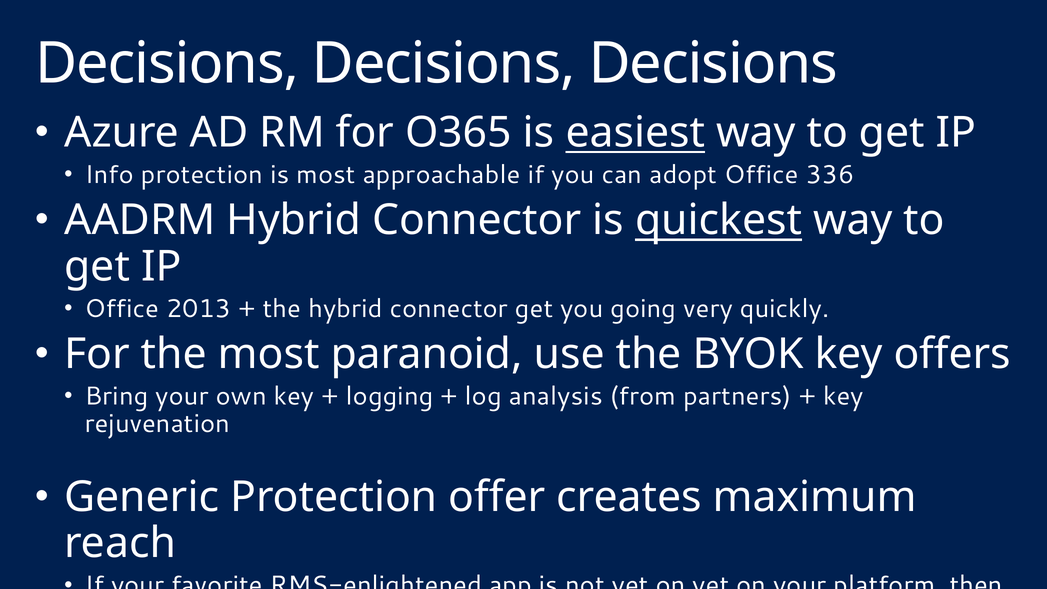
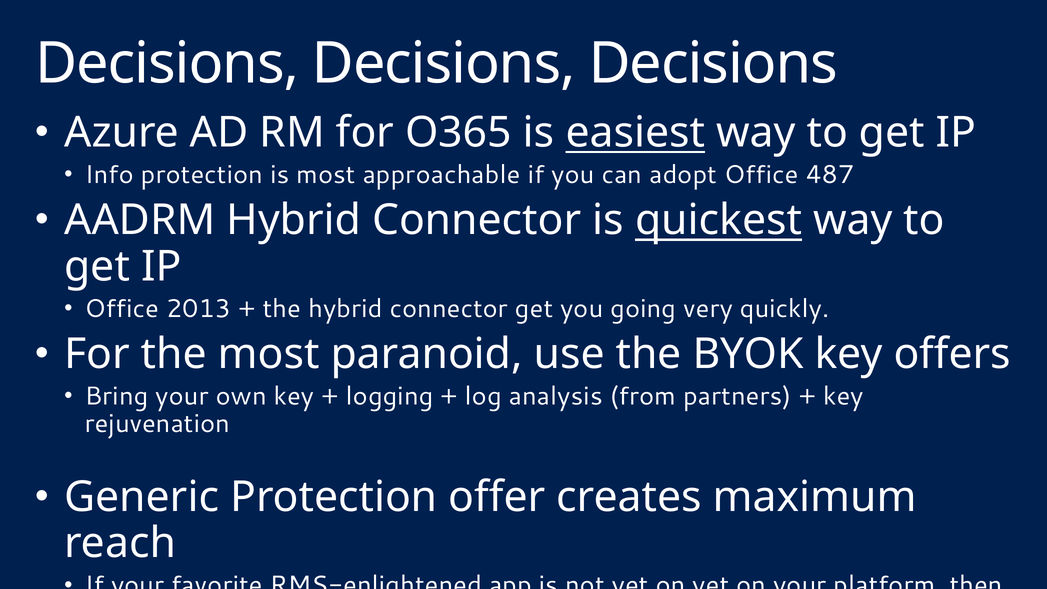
336: 336 -> 487 (830, 175)
